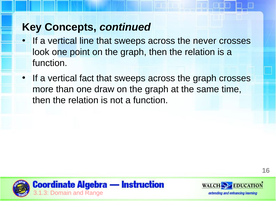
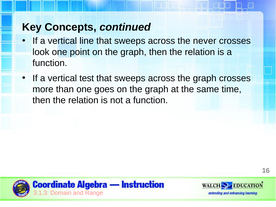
fact: fact -> test (87, 78)
draw: draw -> goes (104, 89)
